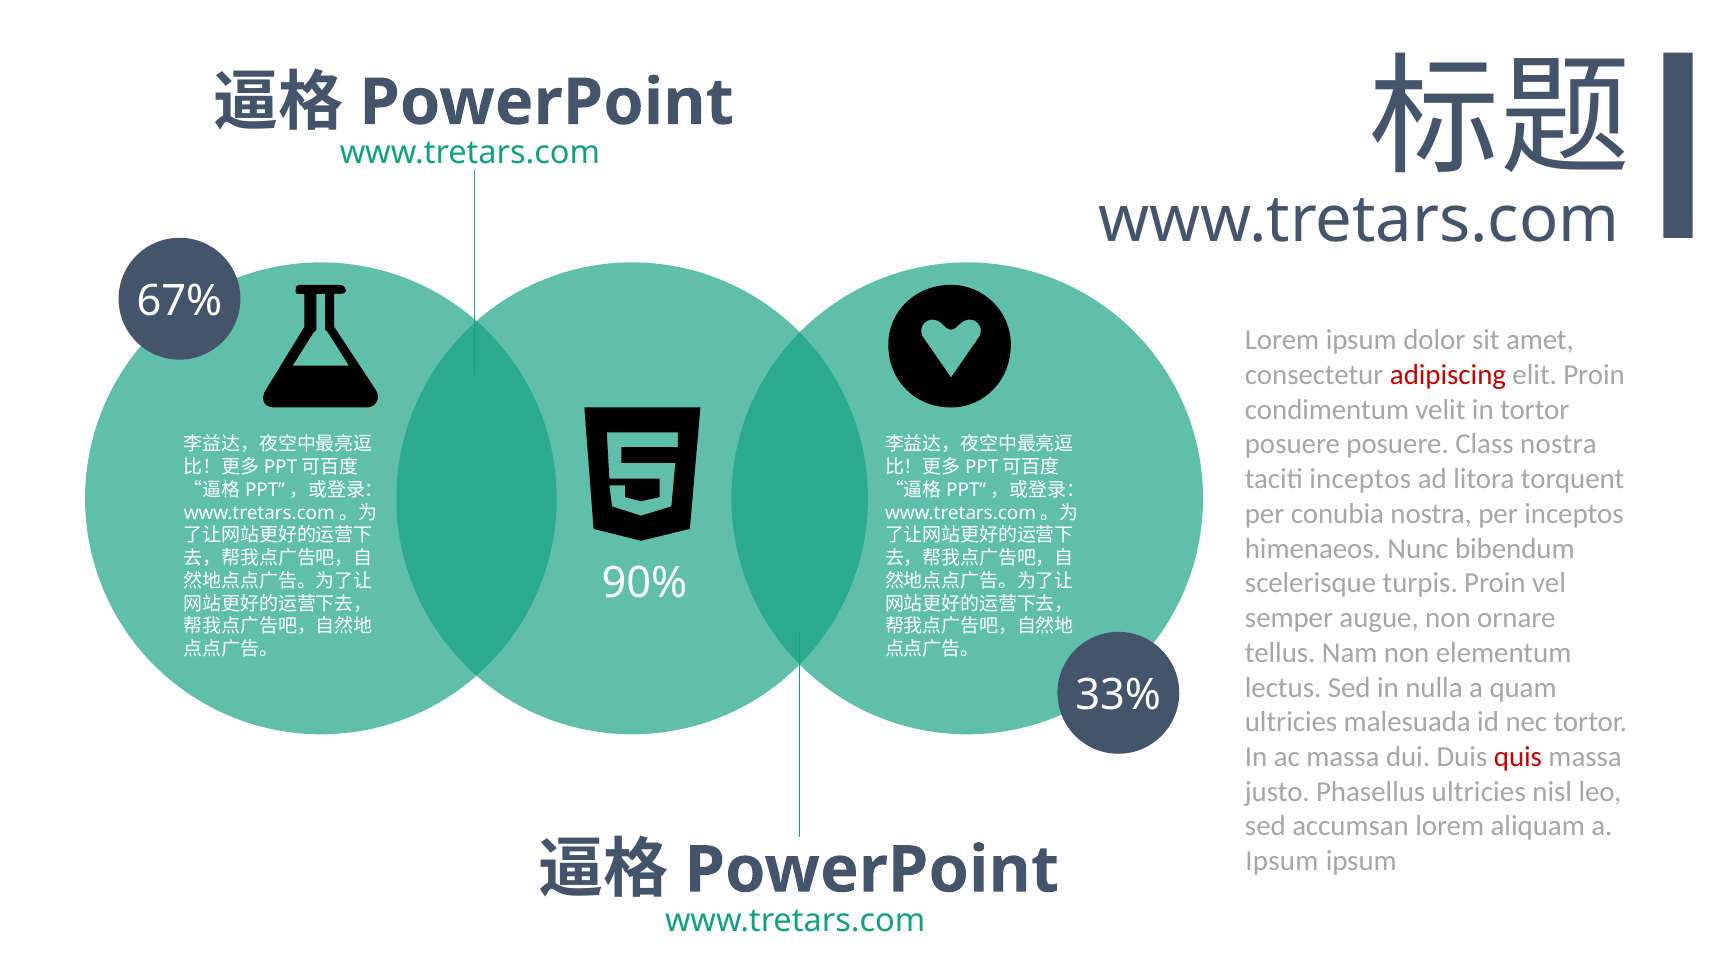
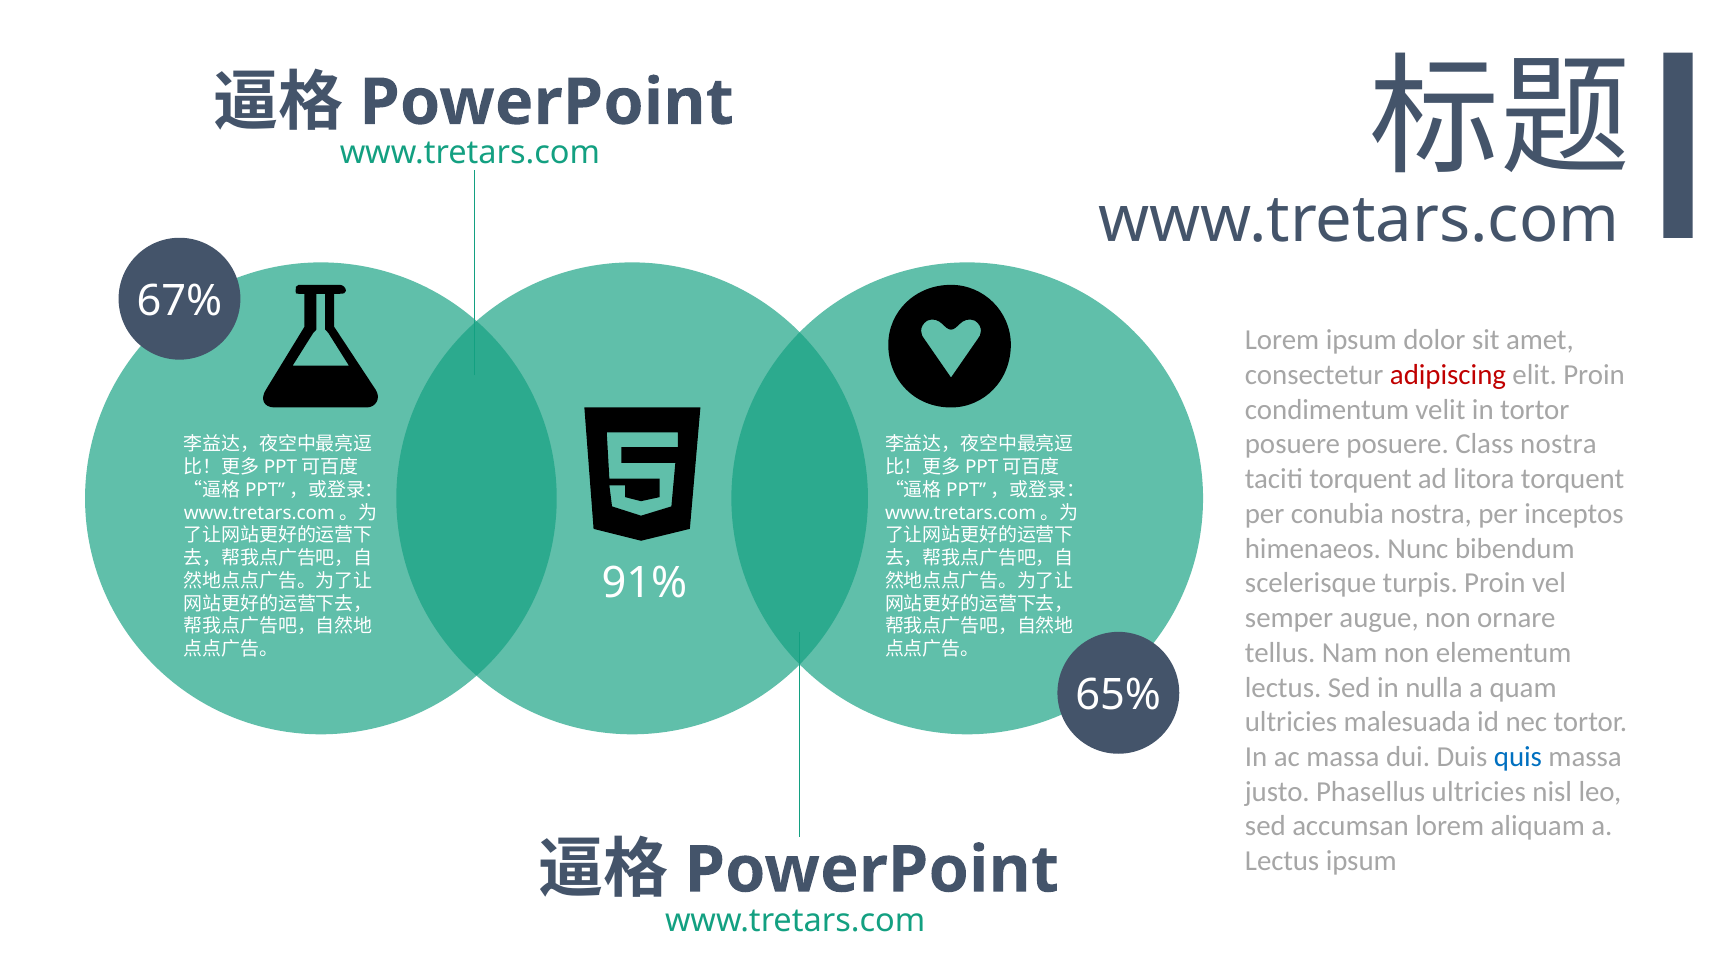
taciti inceptos: inceptos -> torquent (1360, 479)
90%: 90% -> 91% (644, 583)
33%: 33% -> 65% (1118, 695)
quis colour: red -> blue (1518, 757)
Ipsum: Ipsum -> Lectus (1282, 861)
